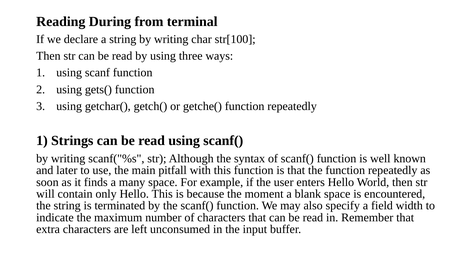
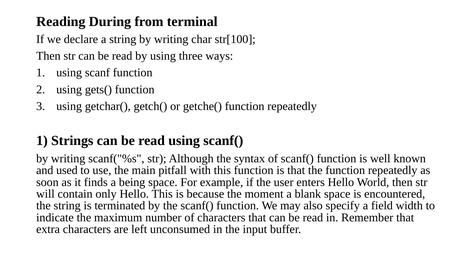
later: later -> used (67, 170)
many: many -> being (132, 182)
